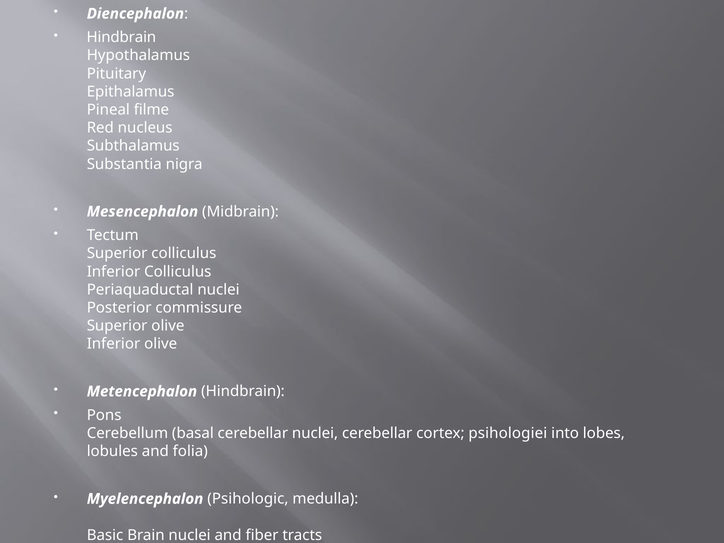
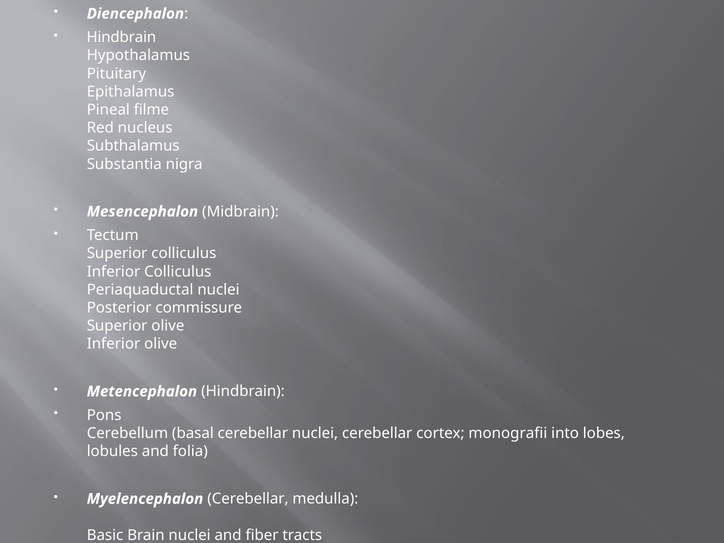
psihologiei: psihologiei -> monografii (508, 433)
Myelencephalon Psihologic: Psihologic -> Cerebellar (248, 499)
